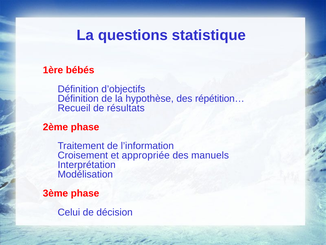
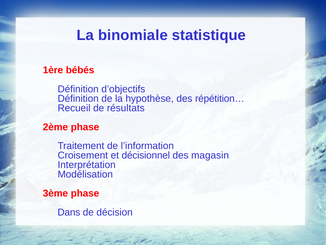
questions: questions -> binomiale (133, 35)
appropriée: appropriée -> décisionnel (146, 155)
manuels: manuels -> magasin (210, 155)
Celui: Celui -> Dans (69, 212)
